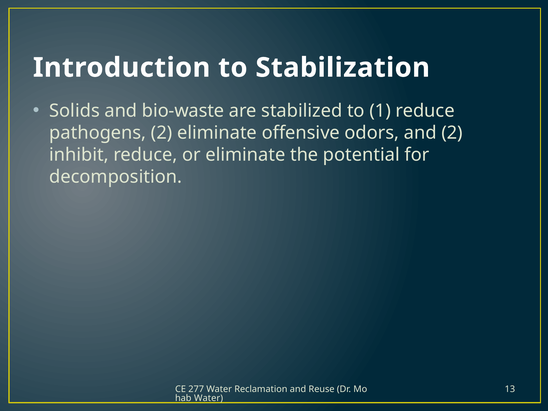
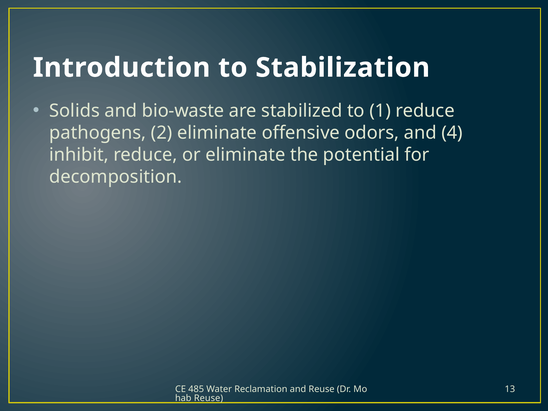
and 2: 2 -> 4 (452, 133)
277: 277 -> 485 (196, 389)
Water: Water -> Reuse (209, 398)
